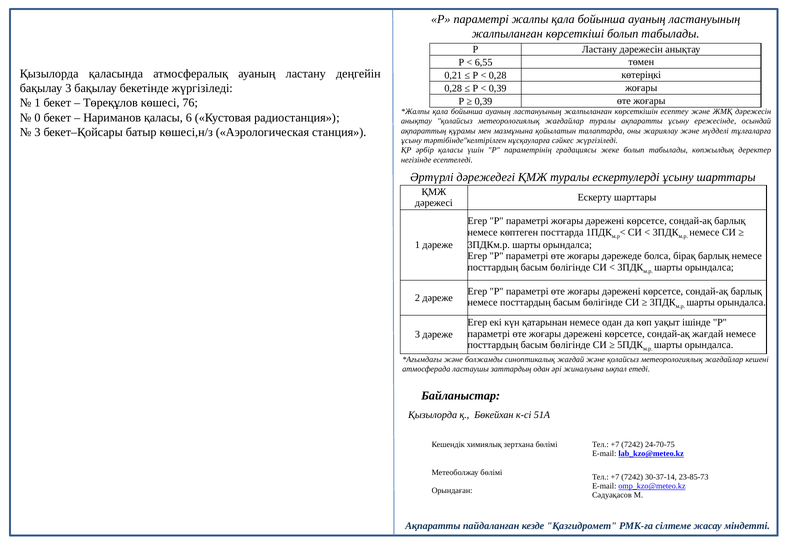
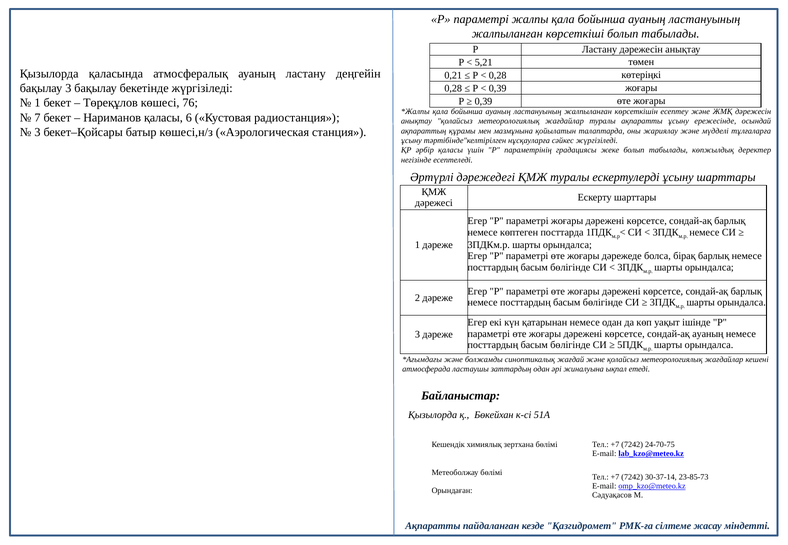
6,55: 6,55 -> 5,21 (484, 62)
0: 0 -> 7 (37, 118)
сондай-ақ жағдай: жағдай -> ауаның (708, 334)
